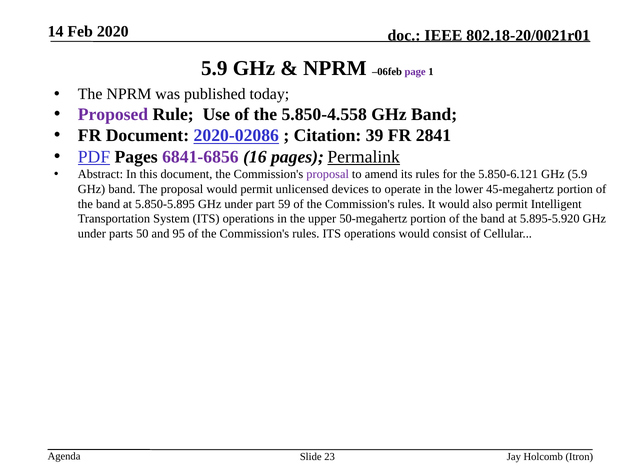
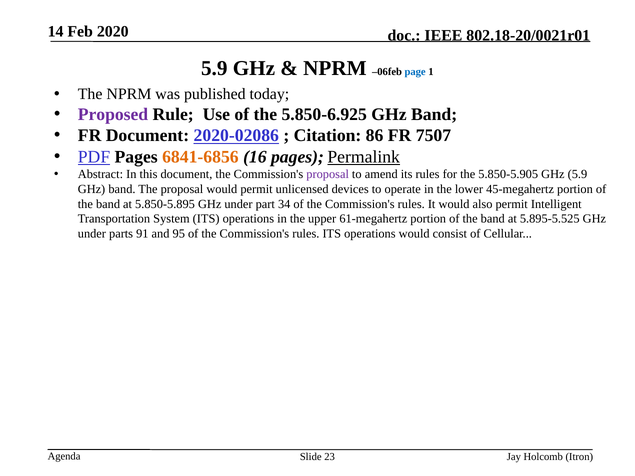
page colour: purple -> blue (415, 72)
5.850-4.558: 5.850-4.558 -> 5.850-6.925 (324, 114)
39: 39 -> 86 (375, 136)
2841: 2841 -> 7507 (433, 136)
6841-6856 colour: purple -> orange (200, 157)
5.850-6.121: 5.850-6.121 -> 5.850-5.905 (508, 174)
59: 59 -> 34 (284, 204)
50-megahertz: 50-megahertz -> 61-megahertz (373, 219)
5.895-5.920: 5.895-5.920 -> 5.895-5.525 (550, 219)
50: 50 -> 91 (142, 234)
